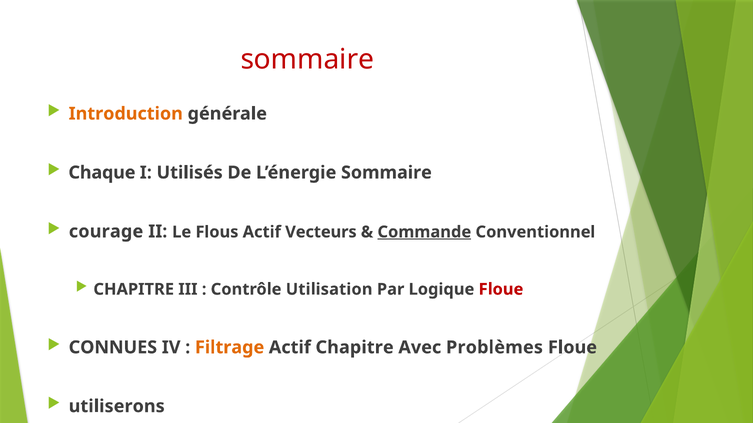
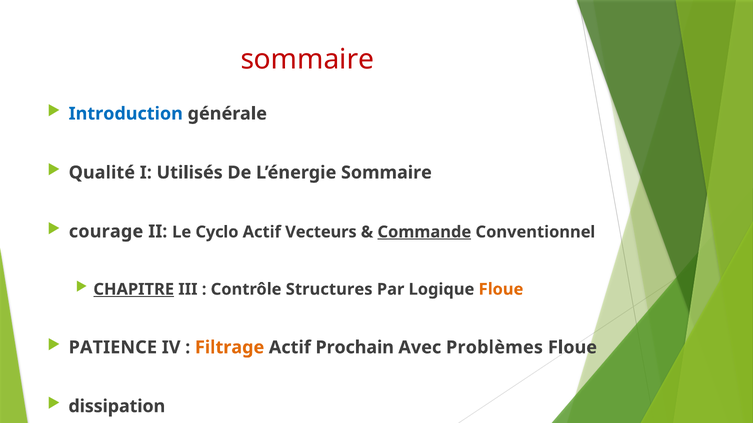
Introduction colour: orange -> blue (126, 114)
Chaque: Chaque -> Qualité (102, 173)
Flous: Flous -> Cyclo (217, 232)
CHAPITRE underline: none -> present (134, 290)
Utilisation: Utilisation -> Structures (329, 290)
Floue colour: red -> orange (501, 290)
CONNUES: CONNUES -> PATIENCE (113, 348)
Actif Chapitre: Chapitre -> Prochain (355, 348)
utiliserons: utiliserons -> dissipation (117, 407)
